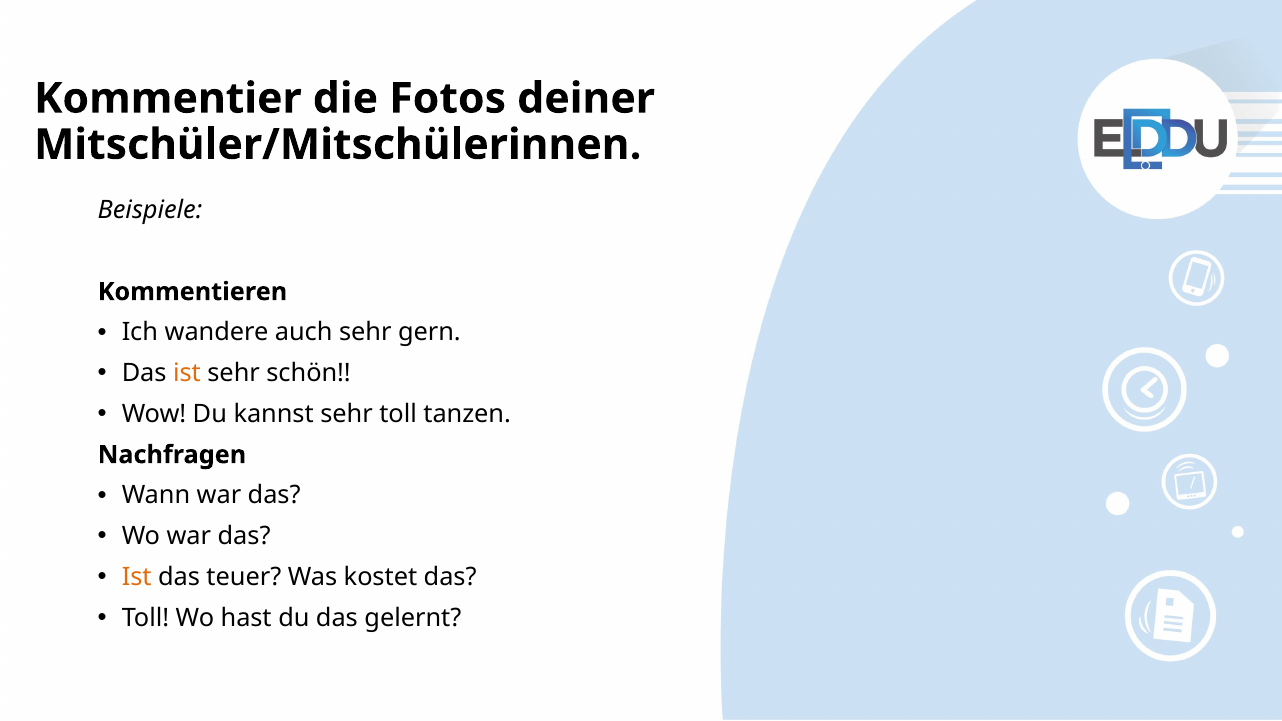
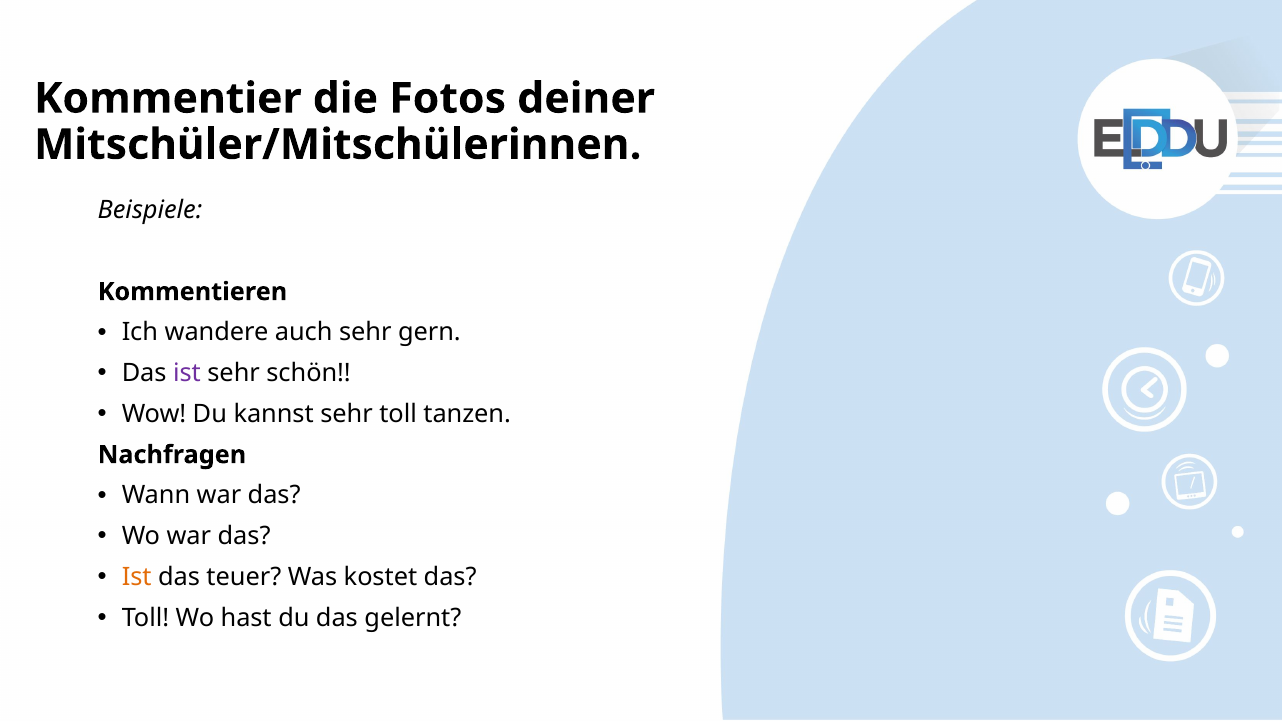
ist colour: orange -> purple (187, 373)
